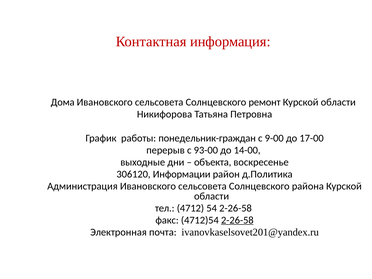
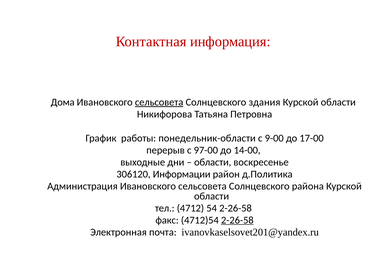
сельсовета underline: none -> present (159, 102)
ремонт: ремонт -> здания (264, 102)
понедельник-граждан: понедельник-граждан -> понедельник-области (207, 138)
93-00: 93-00 -> 97-00 (206, 150)
объекта: объекта -> области (213, 162)
